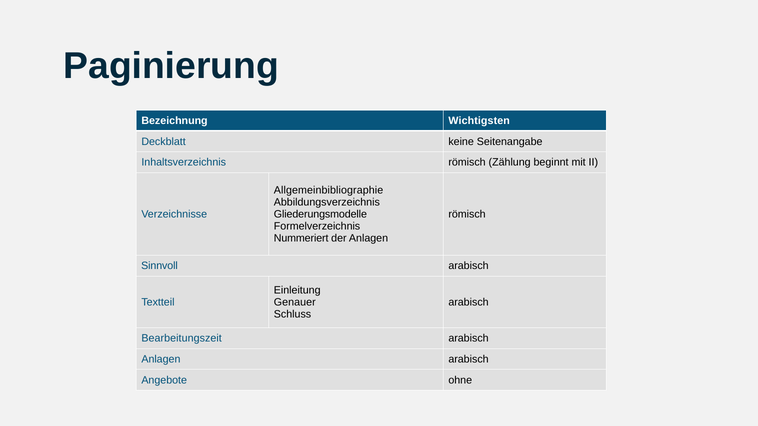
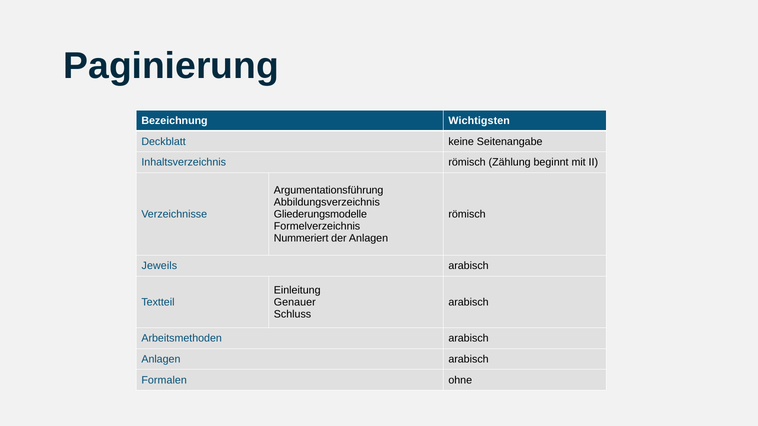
Allgemeinbibliographie: Allgemeinbibliographie -> Argumentationsführung (329, 190)
Sinnvoll: Sinnvoll -> Jeweils (159, 266)
Bearbeitungszeit: Bearbeitungszeit -> Arbeitsmethoden (182, 339)
Angebote: Angebote -> Formalen (164, 380)
